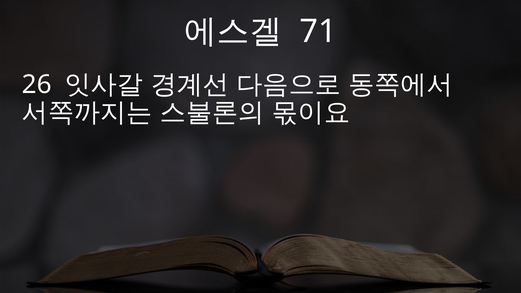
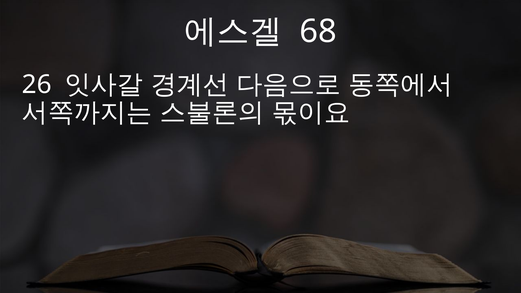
71: 71 -> 68 (318, 31)
